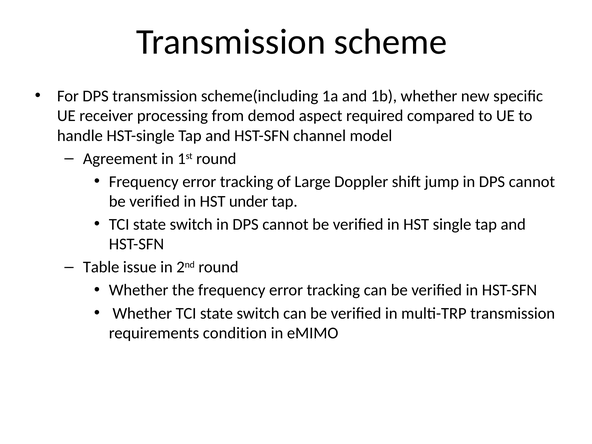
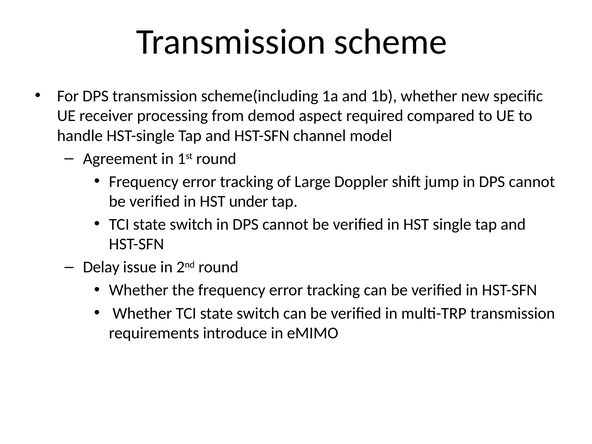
Table: Table -> Delay (101, 267)
condition: condition -> introduce (235, 333)
